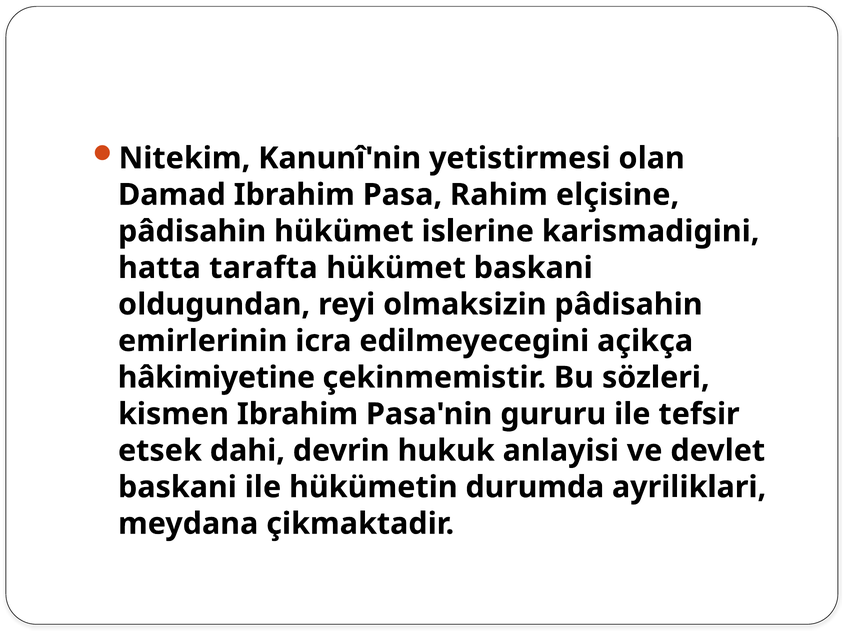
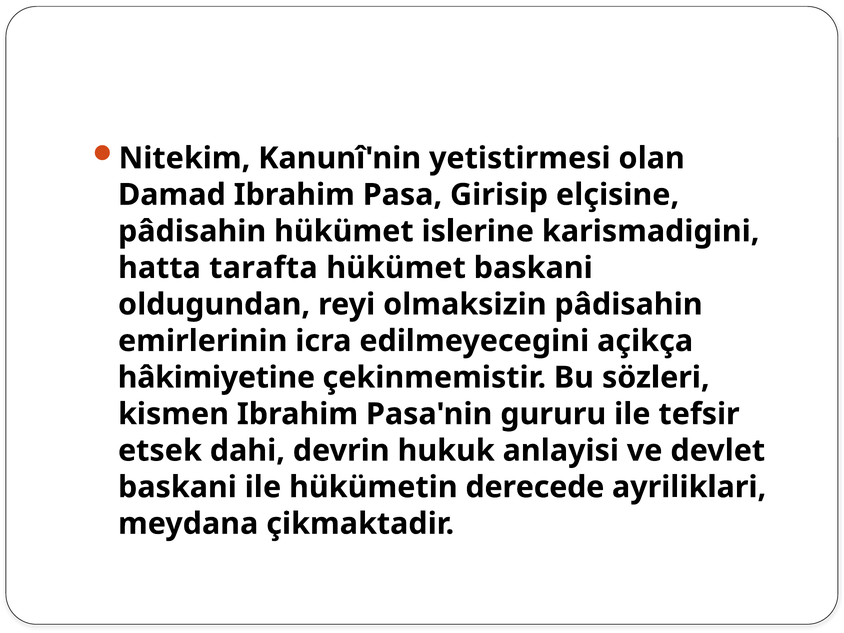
Rahim: Rahim -> Girisip (499, 195)
durumda: durumda -> derecede (535, 487)
